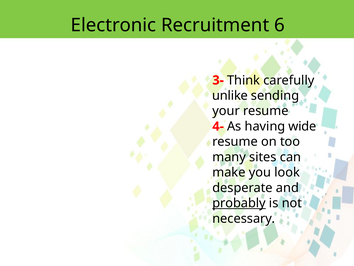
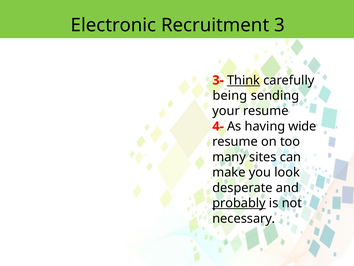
6: 6 -> 3 (279, 25)
Think underline: none -> present (244, 80)
unlike: unlike -> being (230, 95)
